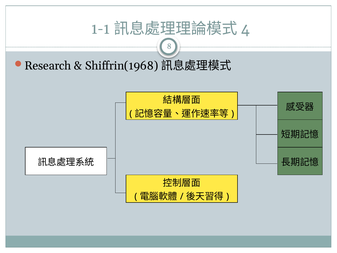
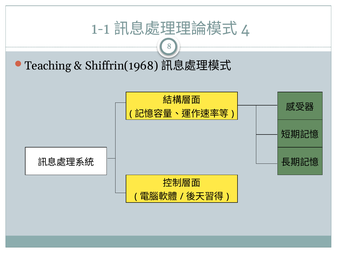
Research: Research -> Teaching (48, 66)
